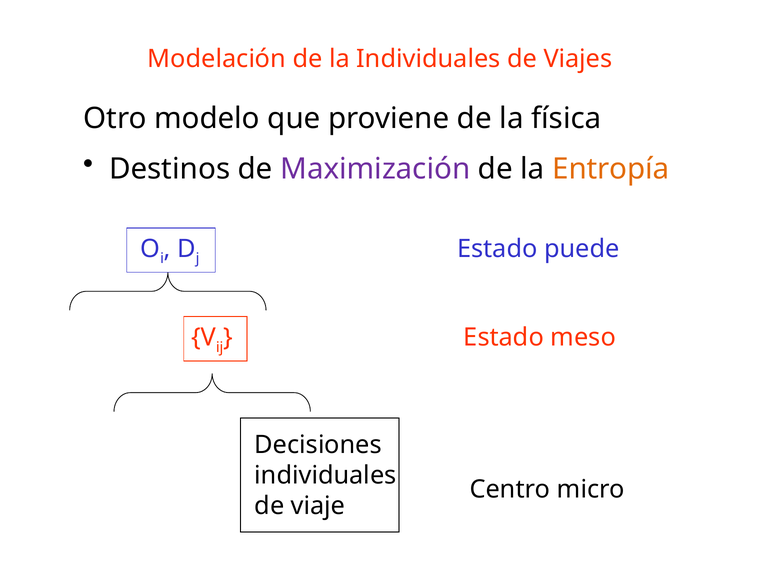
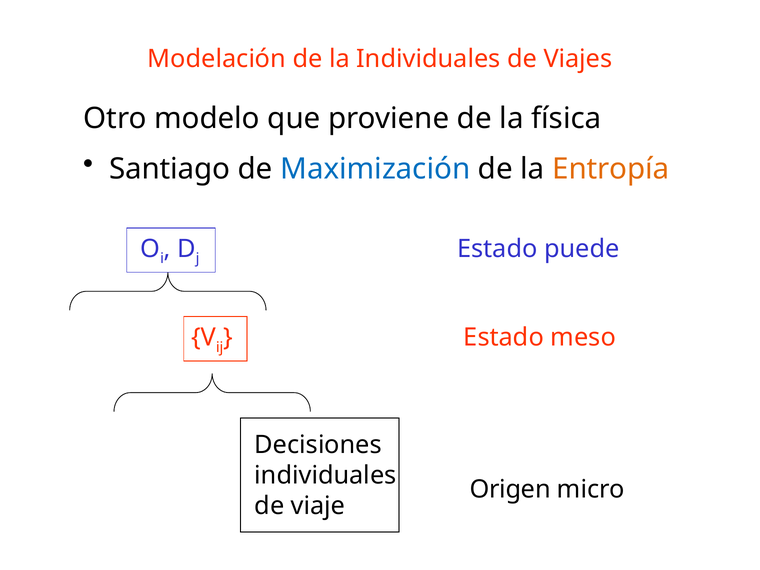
Destinos: Destinos -> Santiago (170, 169)
Maximización colour: purple -> blue (375, 169)
Centro: Centro -> Origen (510, 489)
